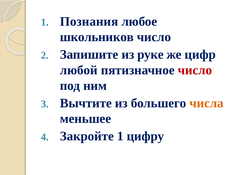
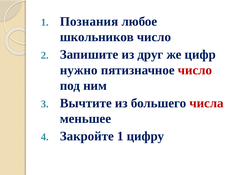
руке: руке -> друг (150, 54)
любой: любой -> нужно (79, 70)
числа colour: orange -> red (206, 103)
